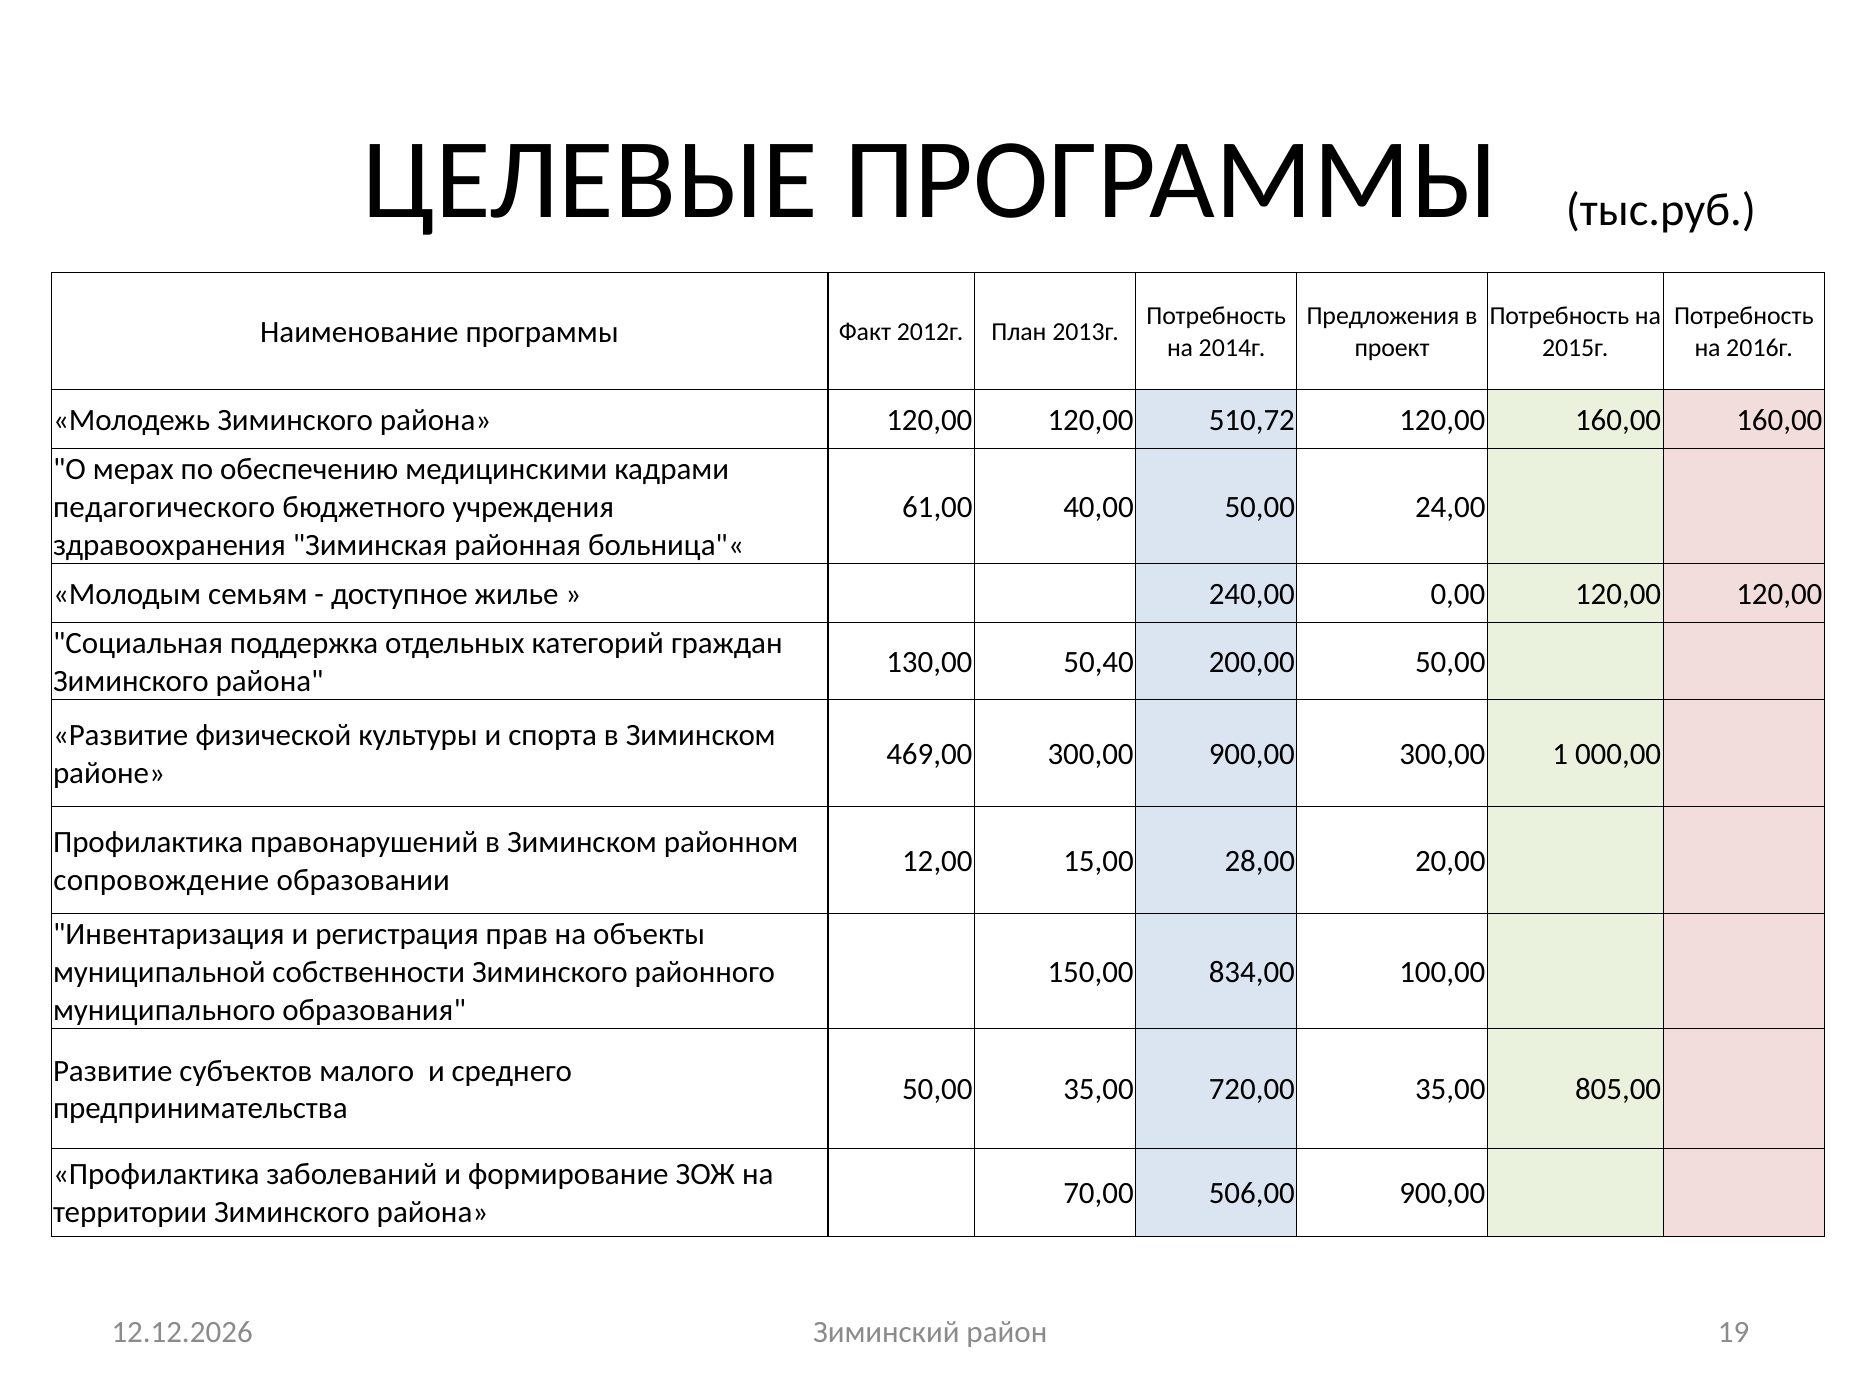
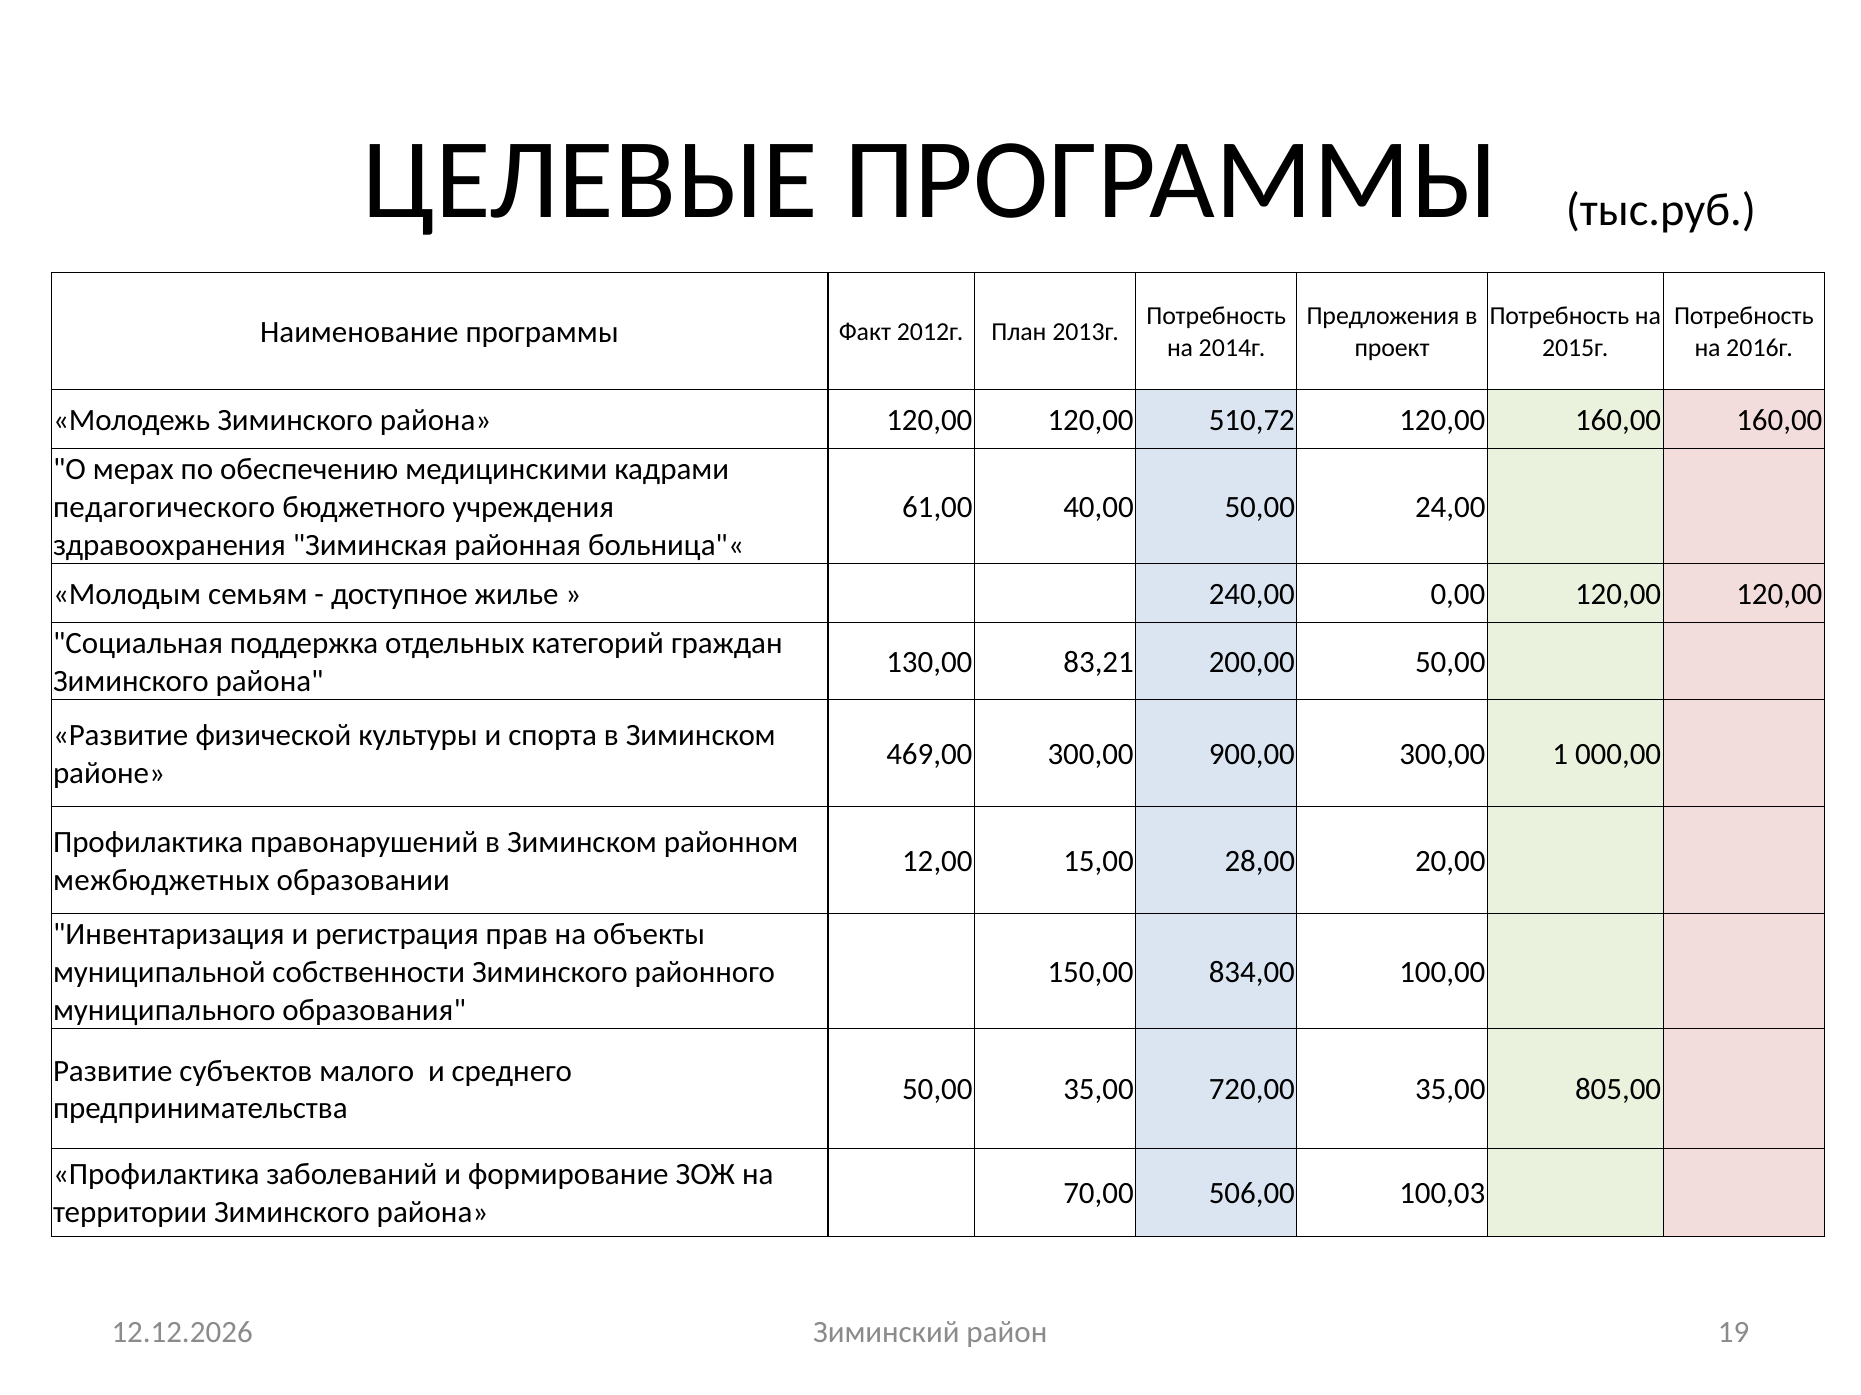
50,40: 50,40 -> 83,21 (1099, 663)
сопровождение: сопровождение -> межбюджетных (161, 881)
506,00 900,00: 900,00 -> 100,03 (1442, 1194)
